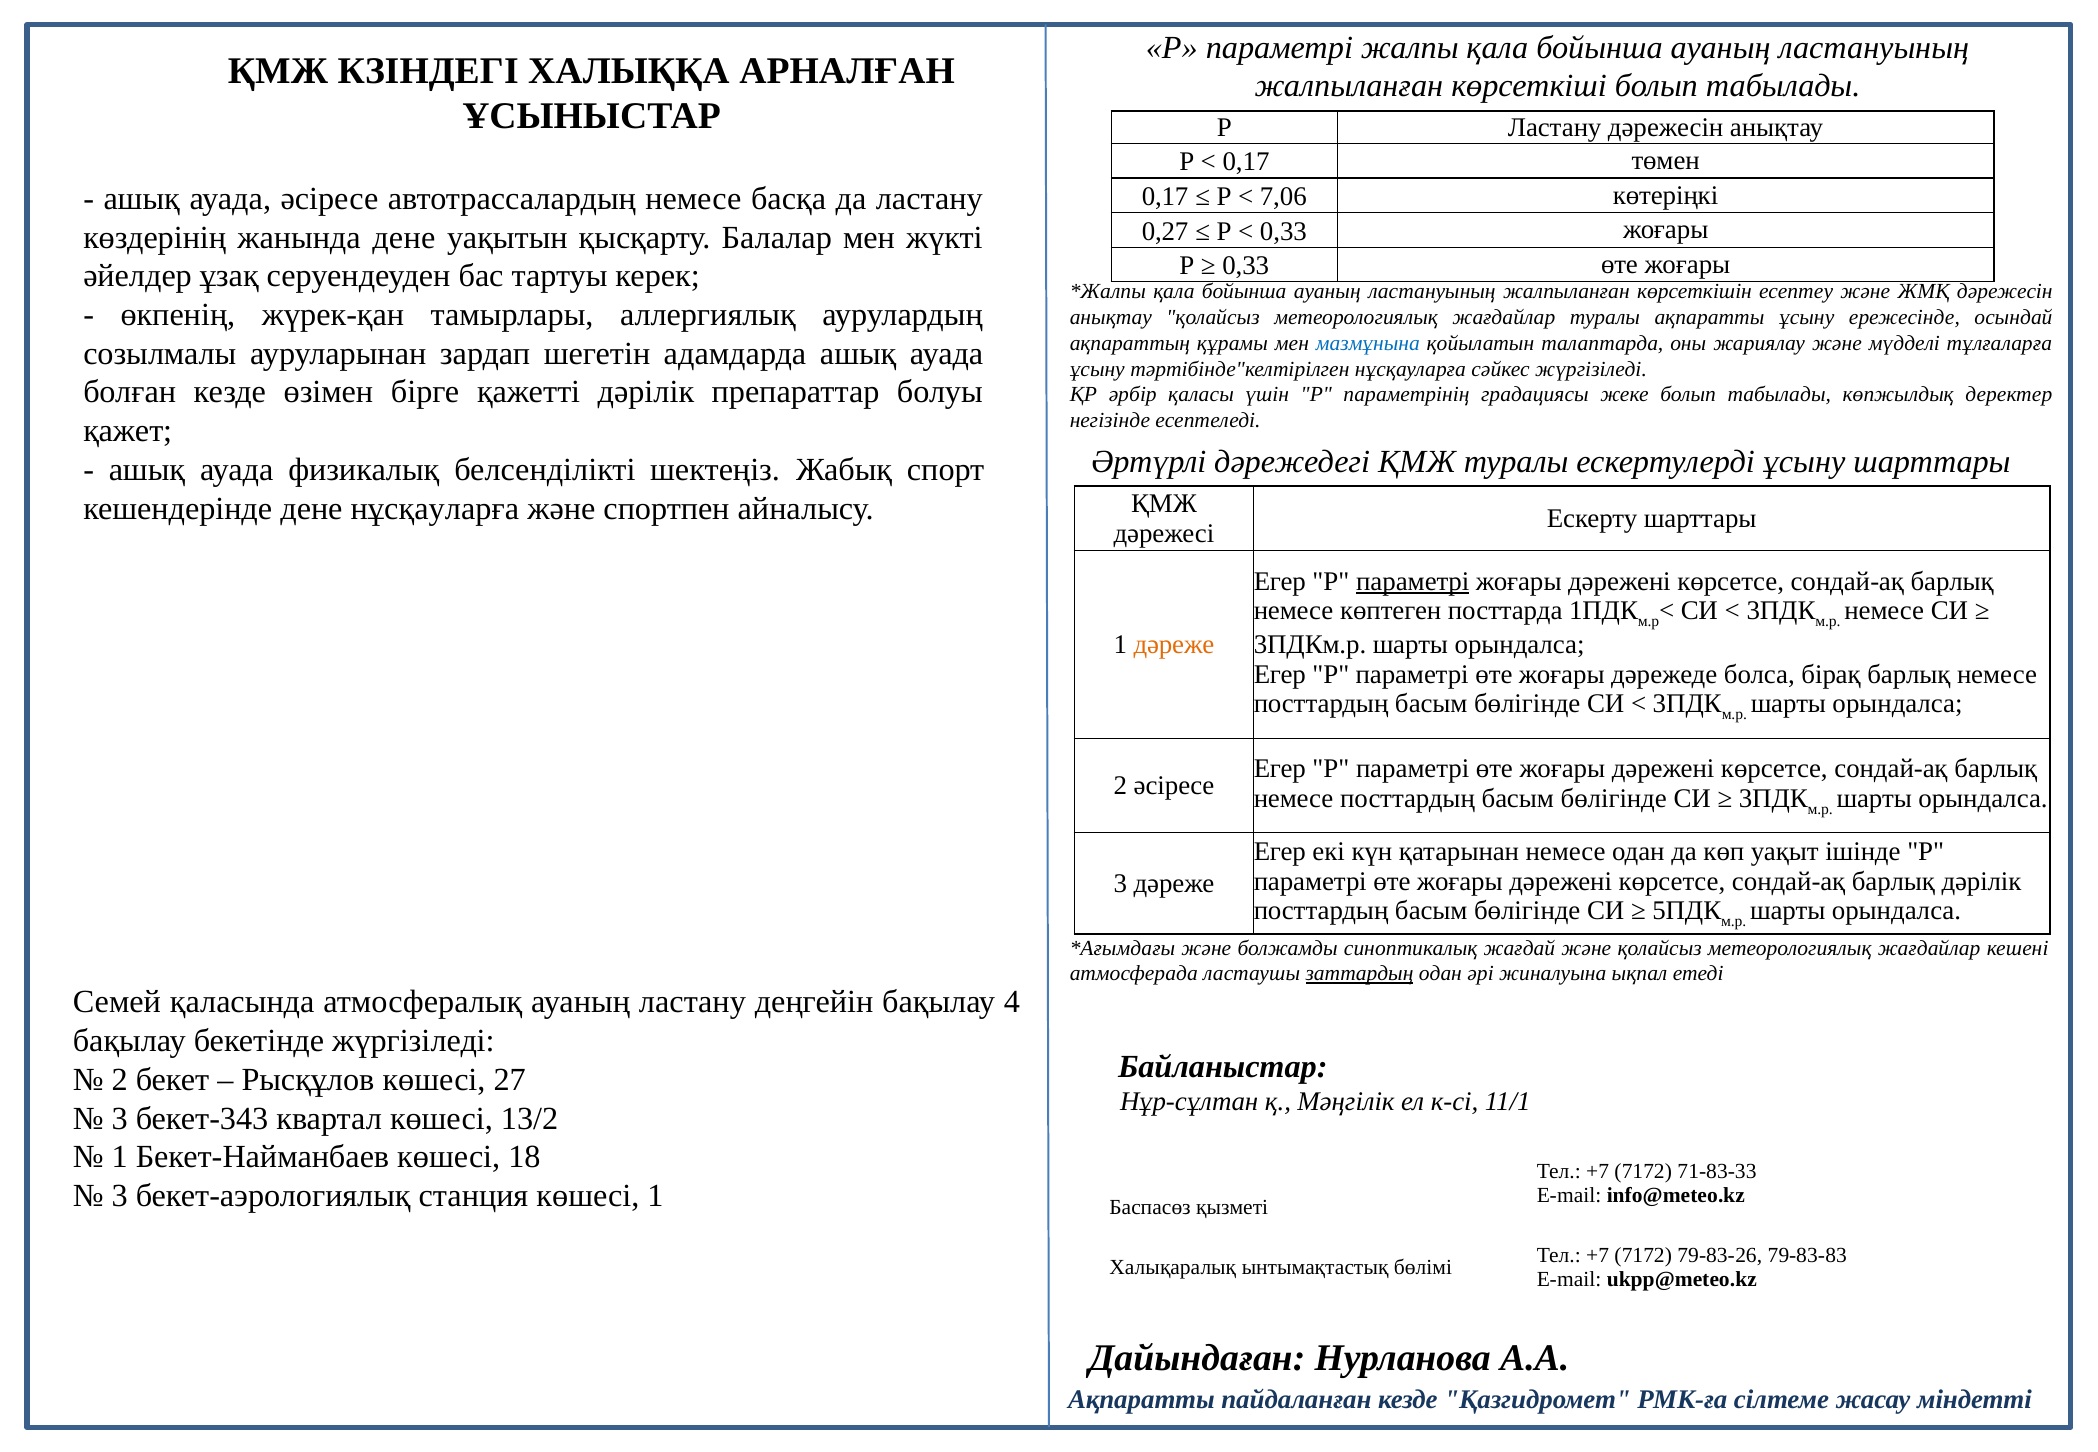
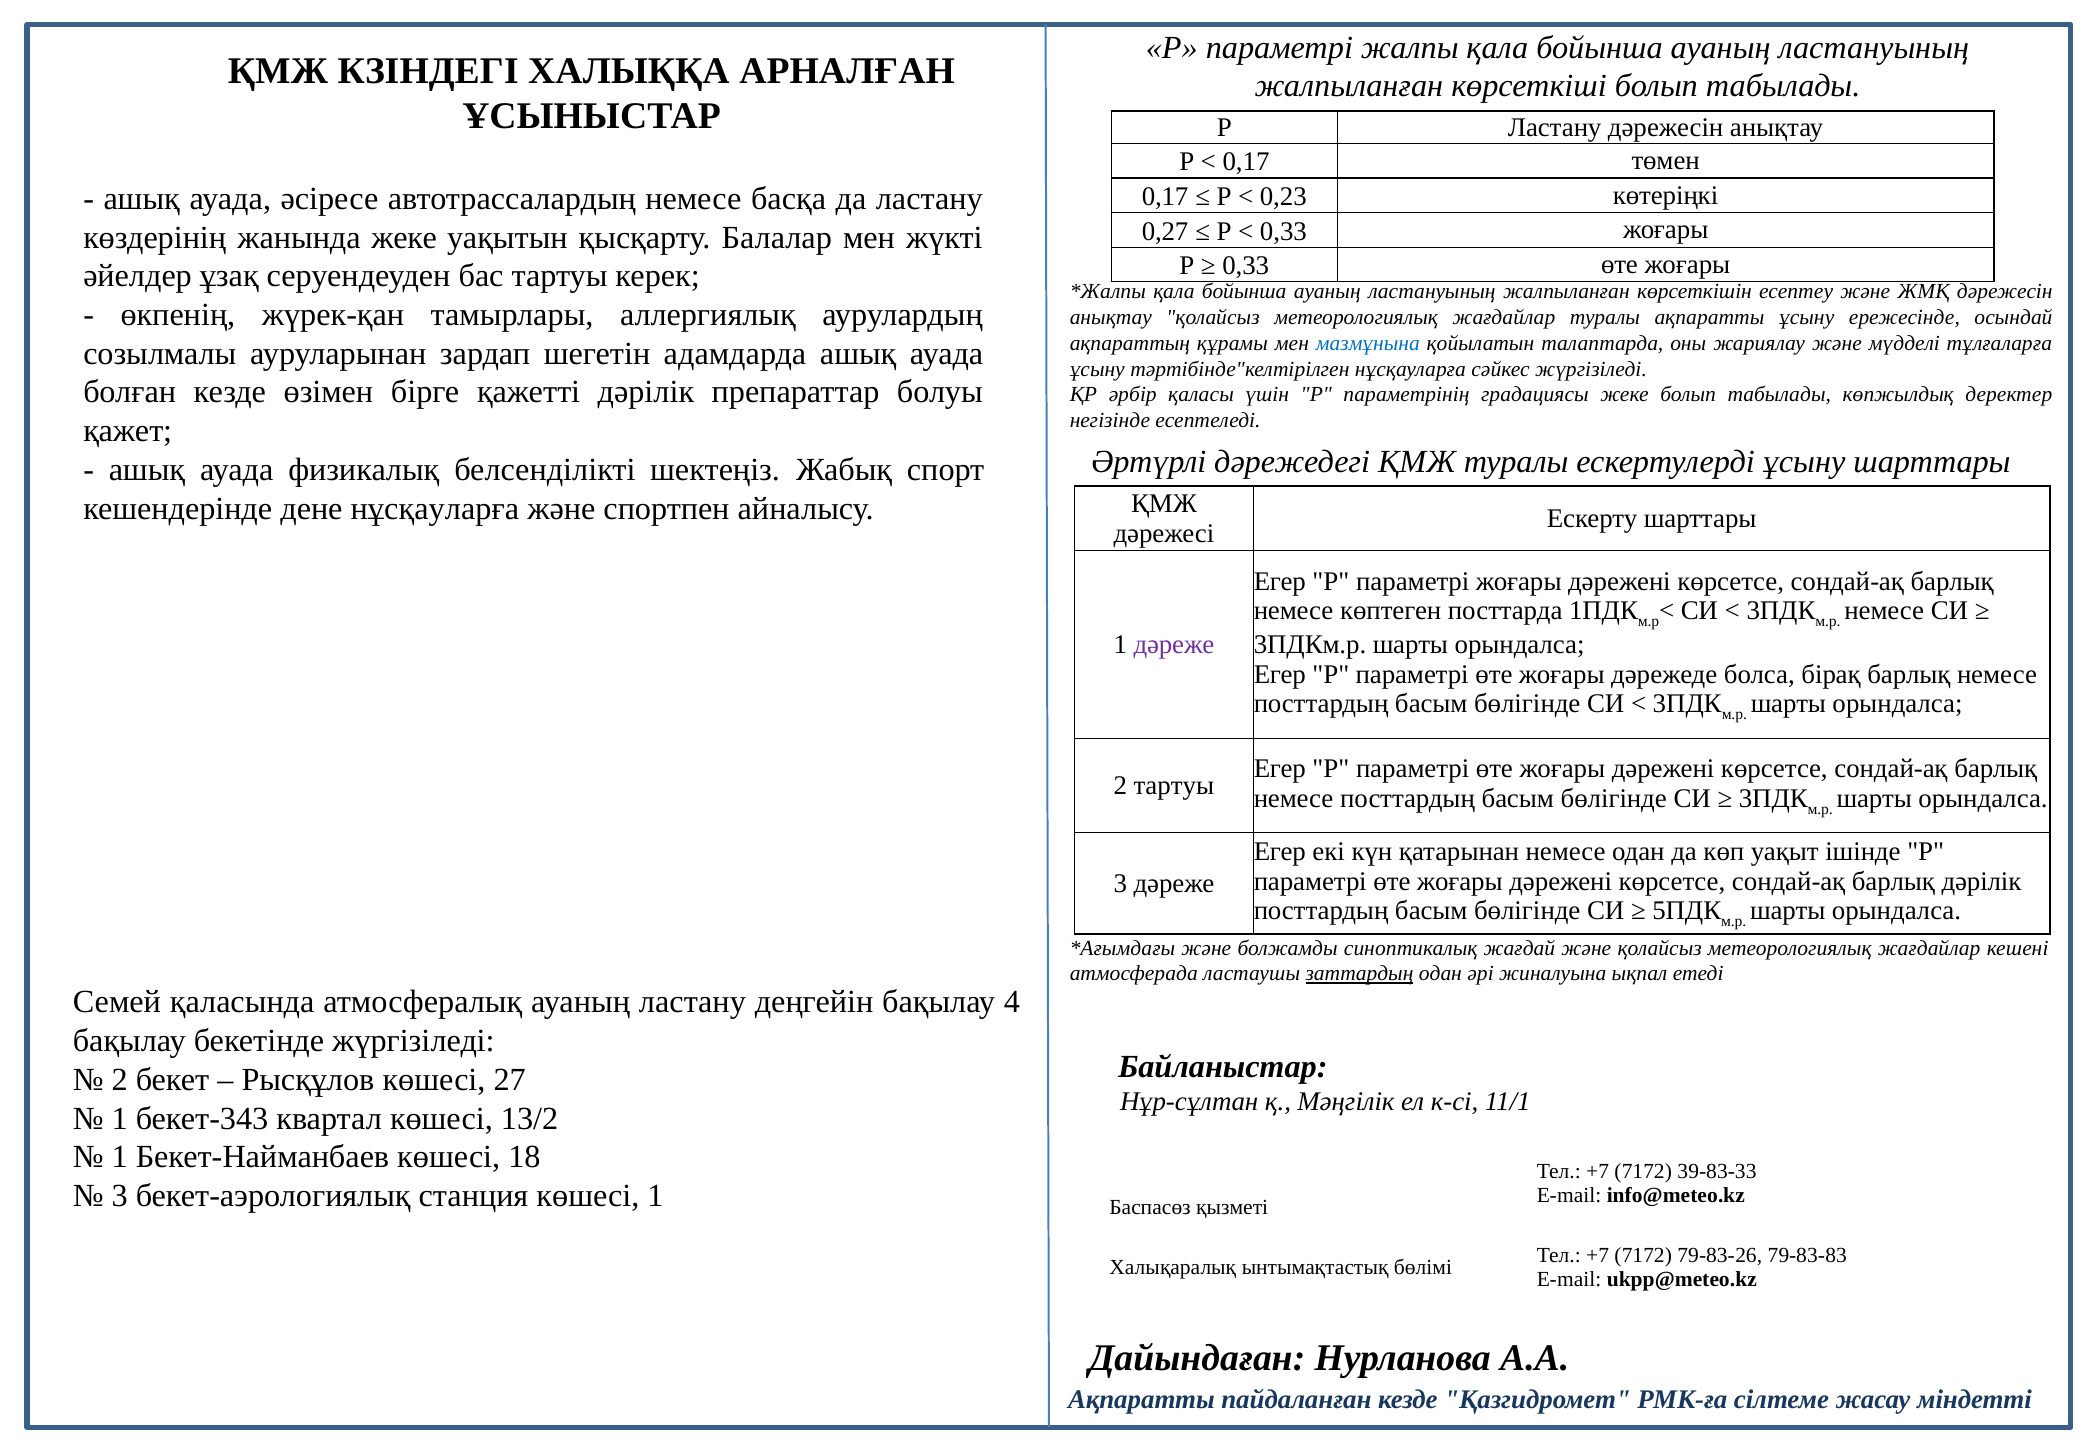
7,06: 7,06 -> 0,23 (1283, 197)
жанында дене: дене -> жеке (404, 238)
параметрі underline: present -> none (1413, 581)
дәреже colour: orange -> purple (1174, 645)
2 әсіресе: әсіресе -> тартуы (1174, 786)
3: 3 -> 1 (120, 1119)
71-83-33: 71-83-33 -> 39-83-33 (1717, 1172)
